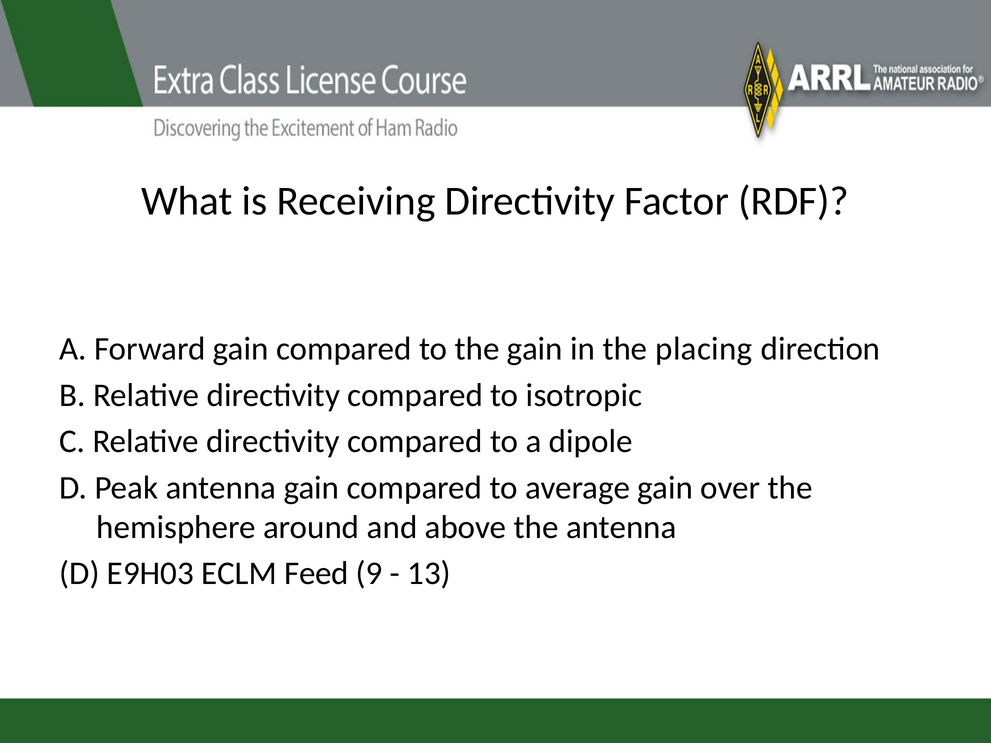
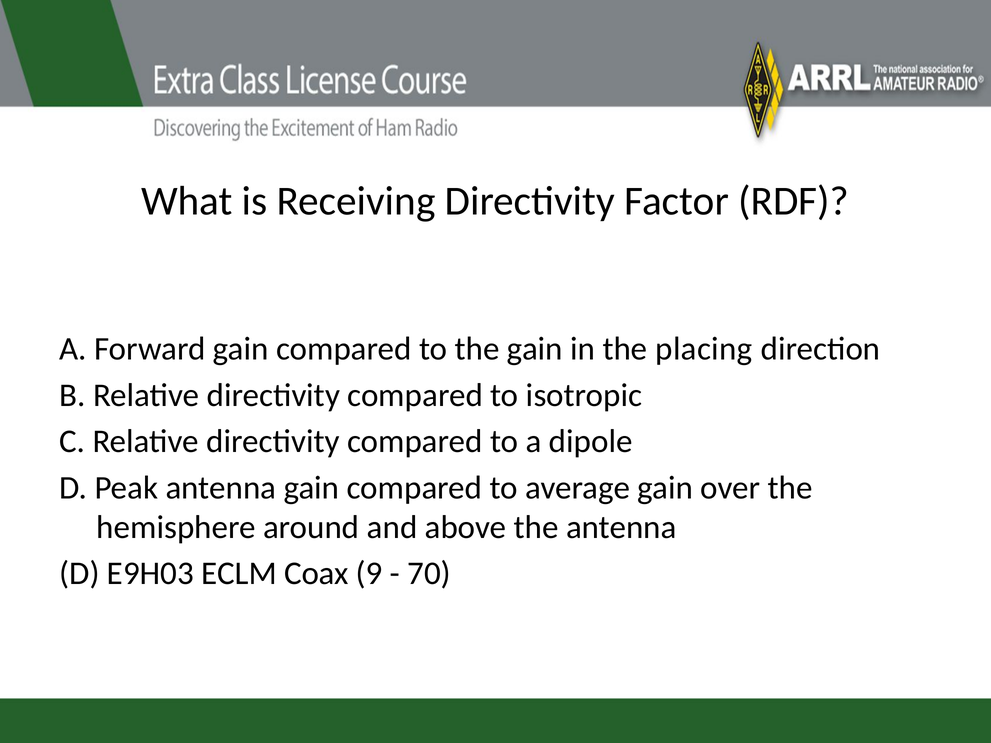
Feed: Feed -> Coax (316, 574)
13: 13 -> 70 (429, 574)
